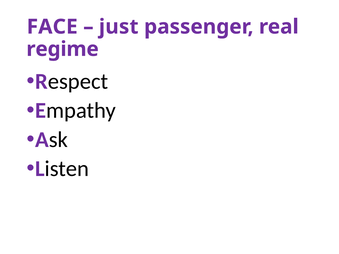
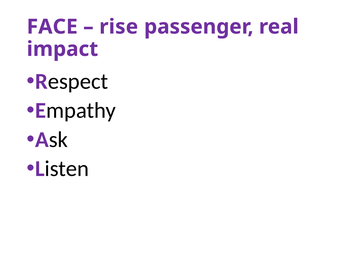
just: just -> rise (119, 27)
regime: regime -> impact (62, 49)
